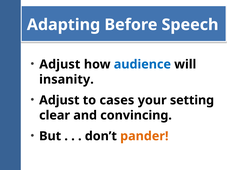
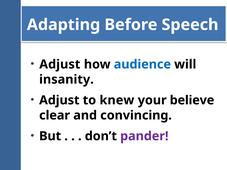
cases: cases -> knew (117, 100)
setting: setting -> believe (192, 100)
pander colour: orange -> purple (144, 136)
